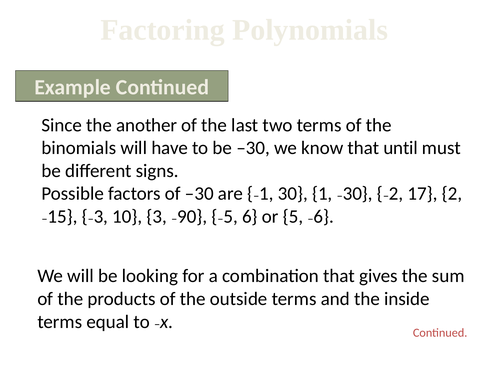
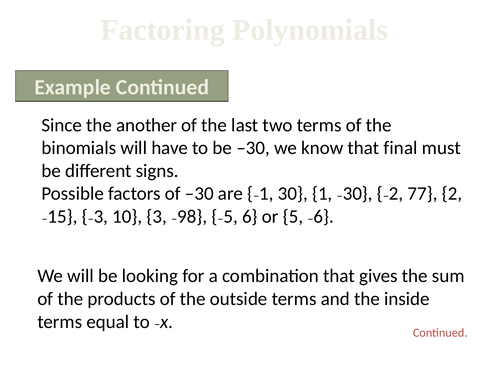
until: until -> final (401, 148)
17: 17 -> 77 (423, 194)
90: 90 -> 98 (192, 216)
